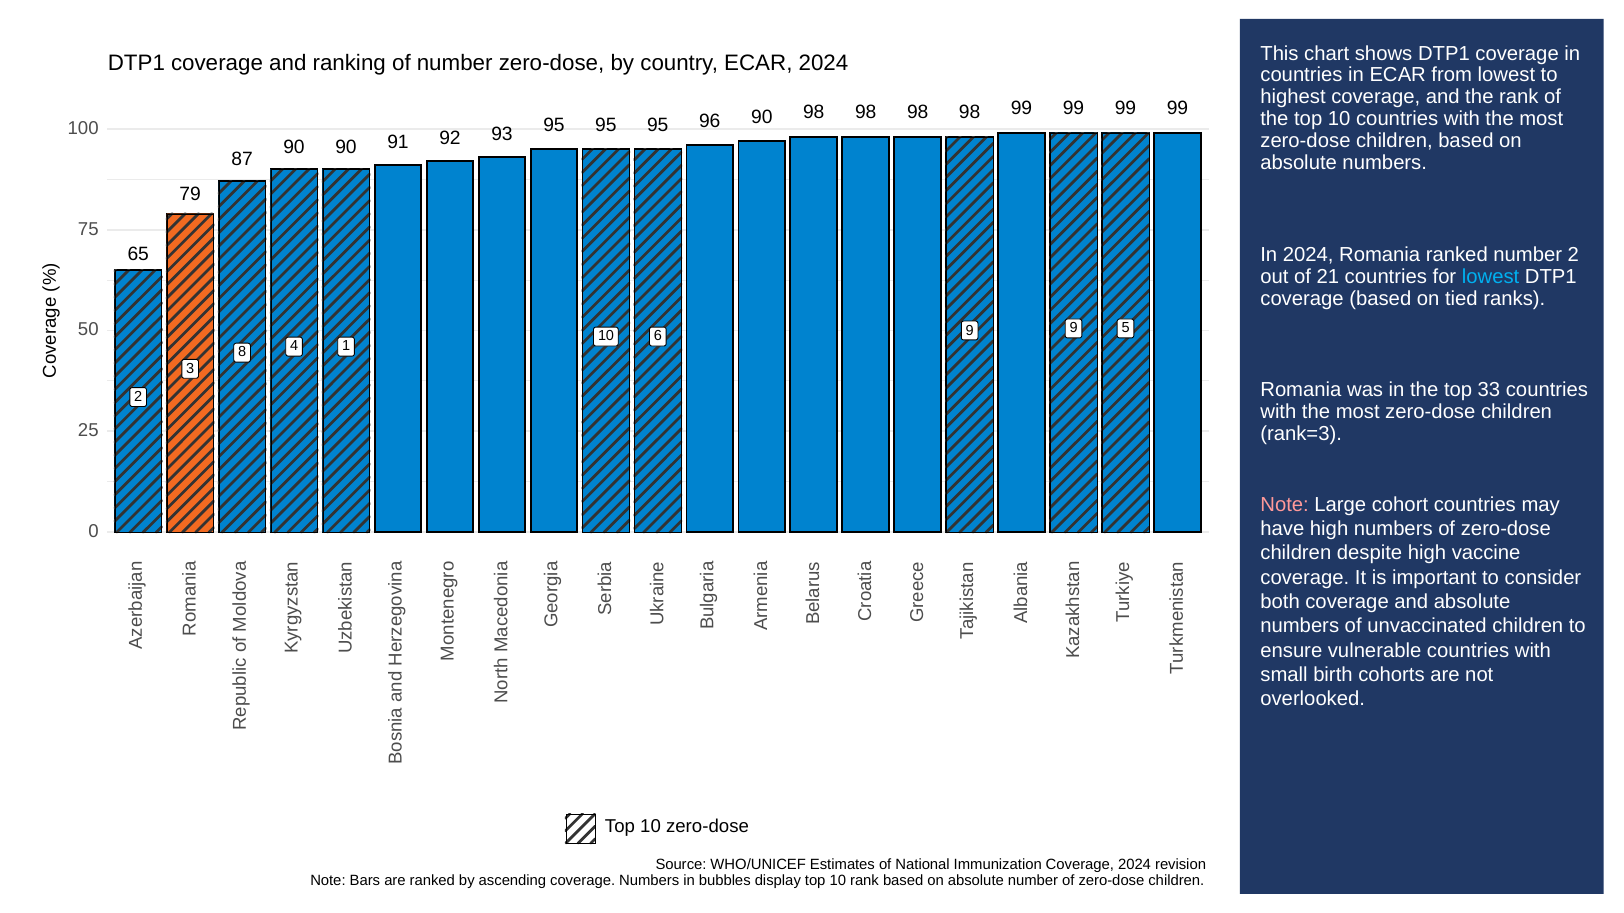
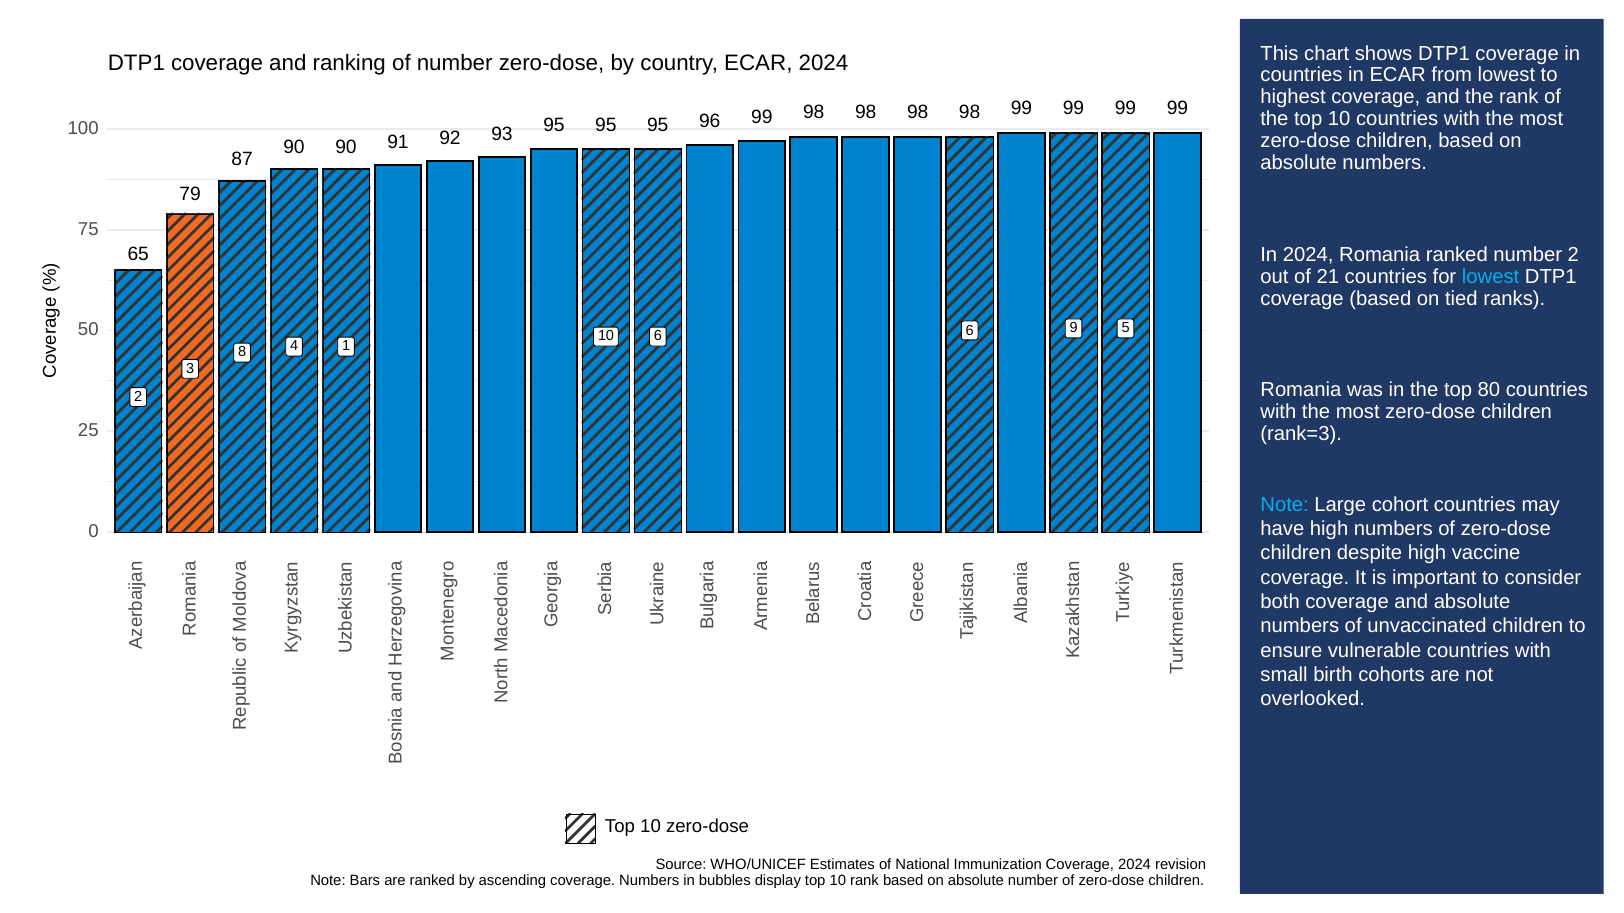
96 90: 90 -> 99 (762, 117)
10 9: 9 -> 6 (970, 330)
33: 33 -> 80 (1489, 390)
Note colour: pink -> light blue (1285, 505)
